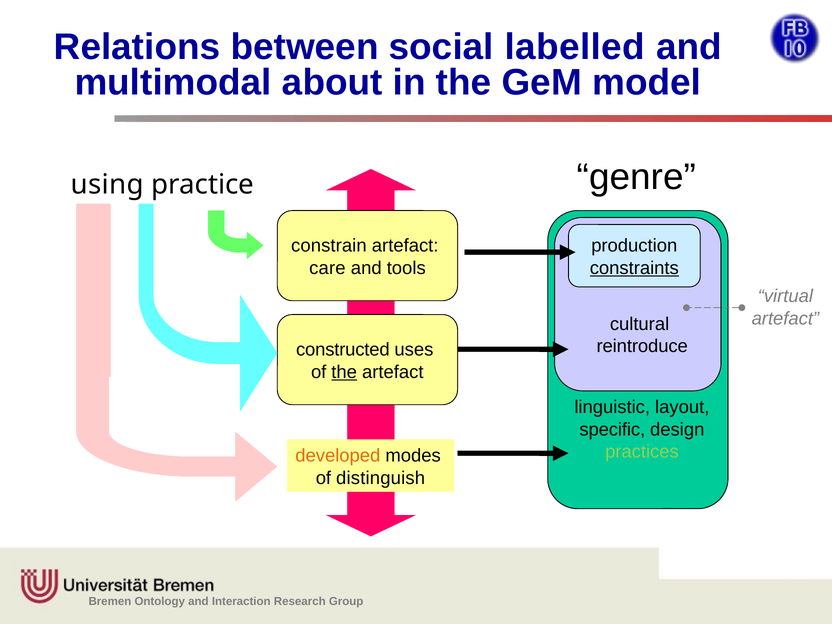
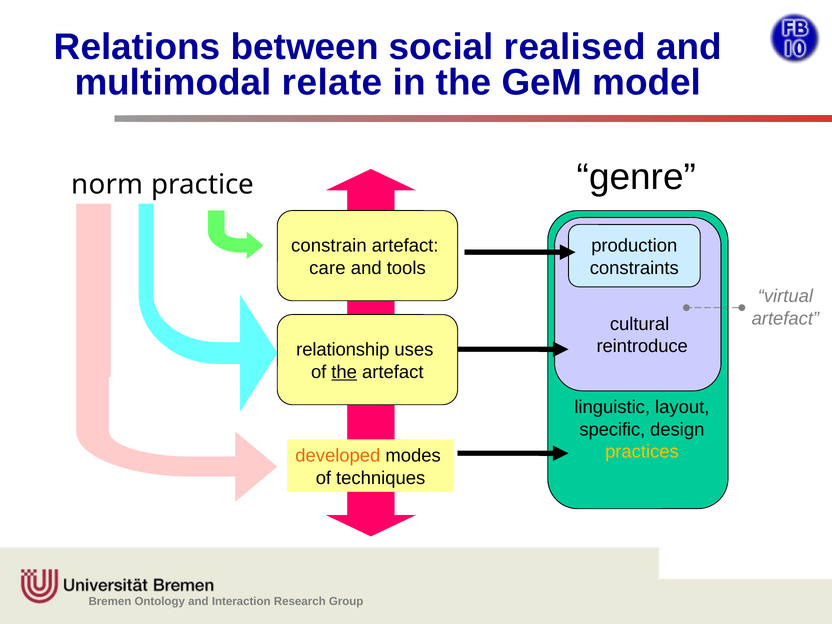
labelled: labelled -> realised (575, 47)
about: about -> relate (332, 82)
using: using -> norm (107, 185)
constraints underline: present -> none (634, 268)
constructed: constructed -> relationship (343, 350)
practices colour: light green -> yellow (642, 452)
distinguish: distinguish -> techniques (381, 478)
